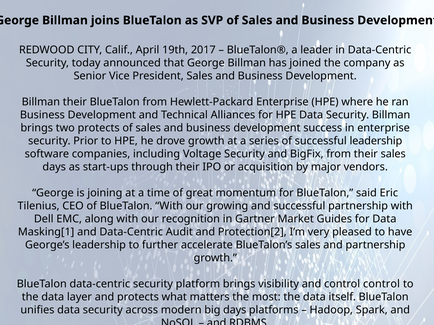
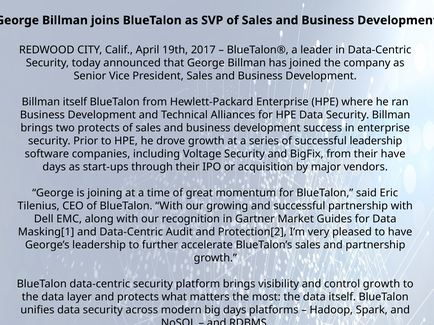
Billman their: their -> itself (75, 102)
their sales: sales -> have (393, 154)
control control: control -> growth (382, 284)
